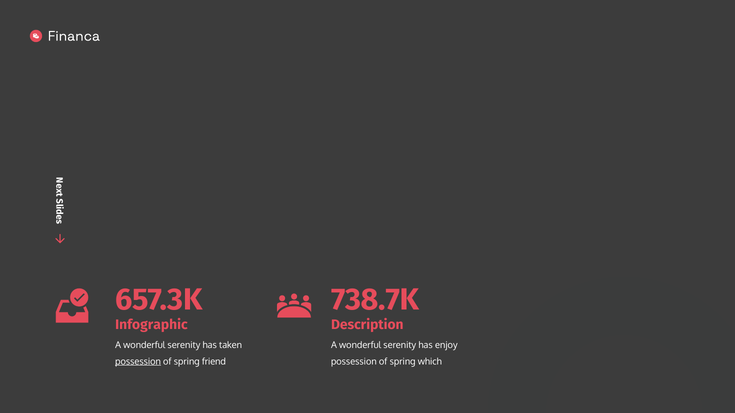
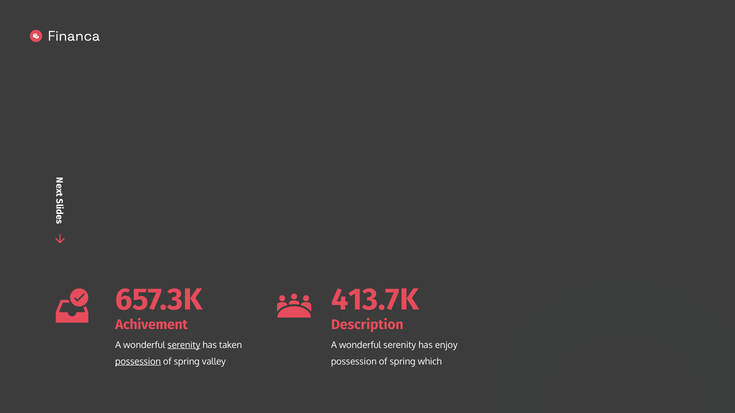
738.7K: 738.7K -> 413.7K (375, 300)
Infographic: Infographic -> Achivement (151, 325)
serenity underline: none -> present (184, 345)
friend: friend -> valley (214, 362)
